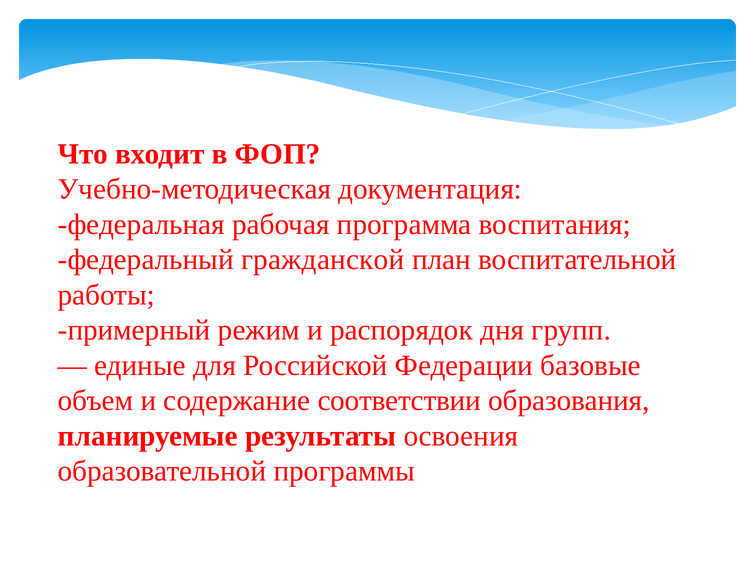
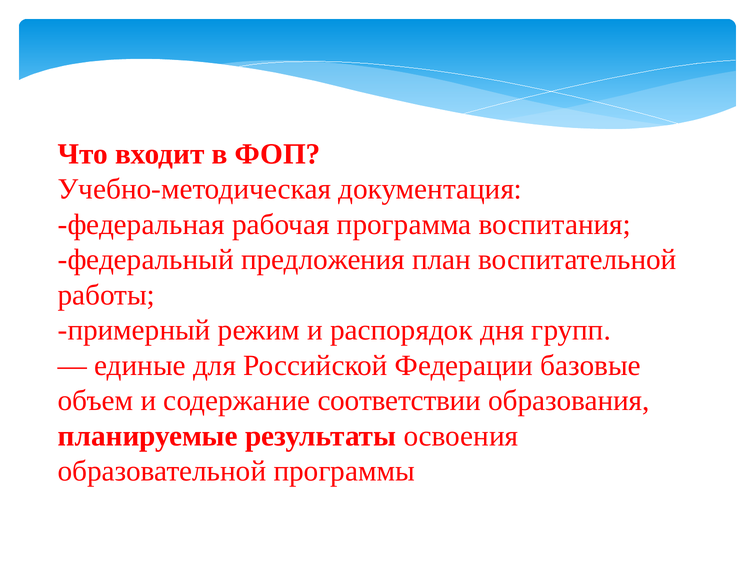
гражданской: гражданской -> предложения (323, 259)
